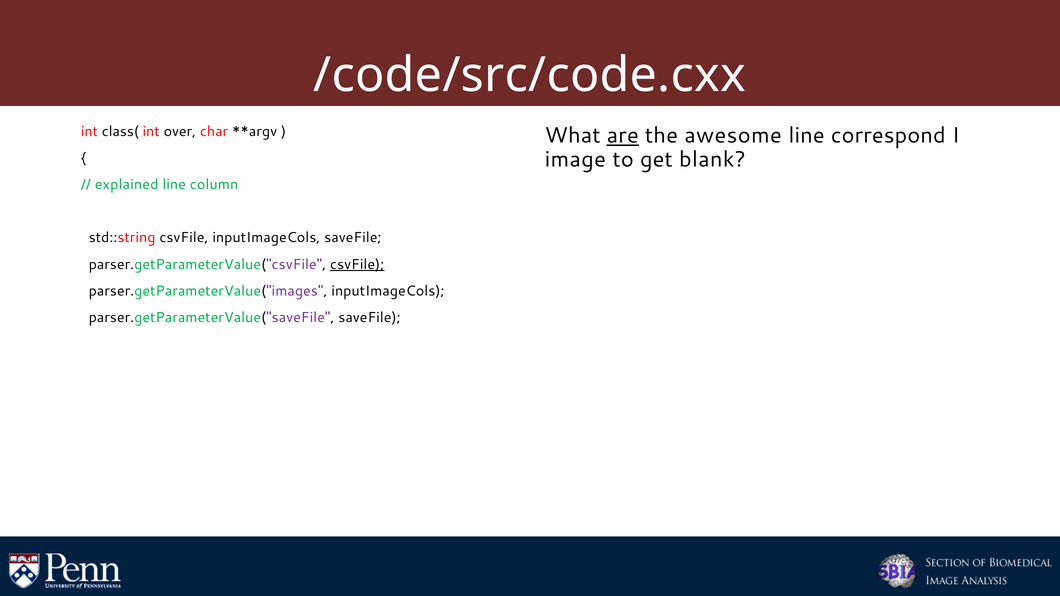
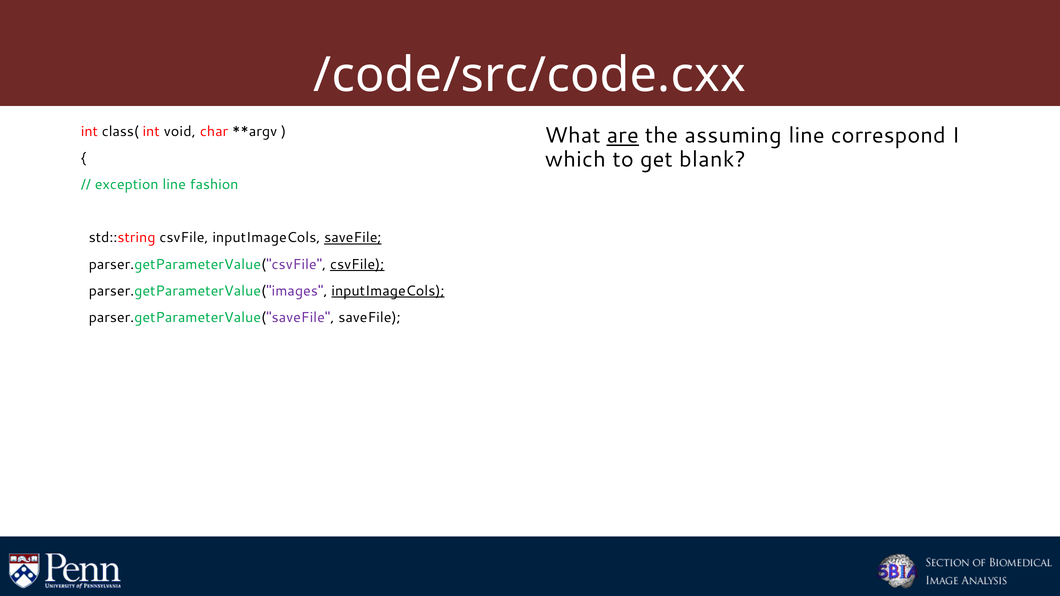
over: over -> void (180, 132)
awesome: awesome -> assuming (733, 136)
image: image -> which (575, 160)
explained: explained -> exception (127, 185)
column: column -> fashion (214, 185)
saveFile underline: none -> present (353, 238)
inputImageCols underline: none -> present (388, 291)
